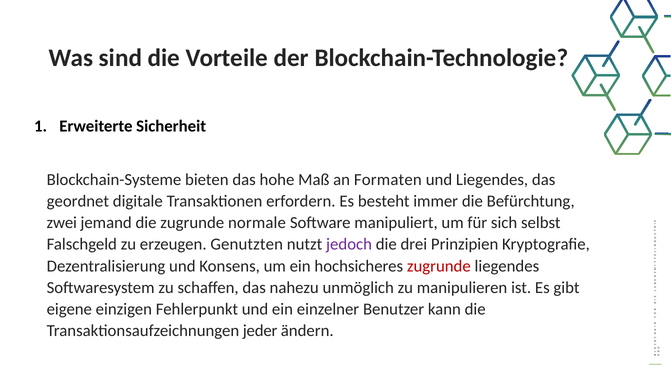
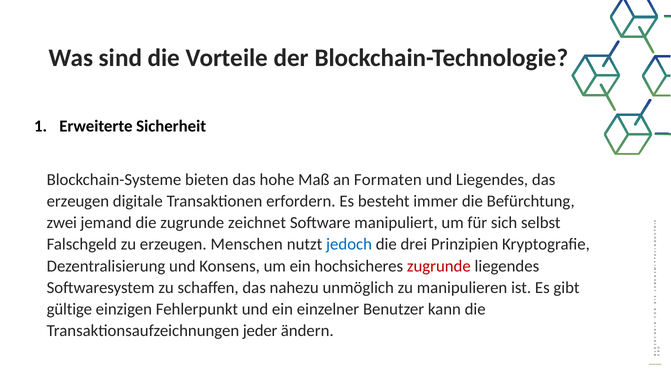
geordnet: geordnet -> erzeugen (78, 201)
normale: normale -> zeichnet (257, 223)
Genutzten: Genutzten -> Menschen (247, 244)
jedoch colour: purple -> blue (349, 244)
eigene: eigene -> gültige (69, 309)
